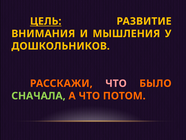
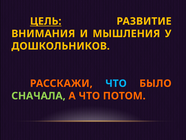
ЧТО colour: pink -> light blue (116, 83)
